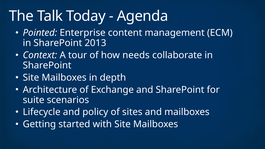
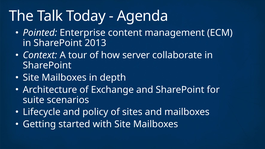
needs: needs -> server (136, 55)
